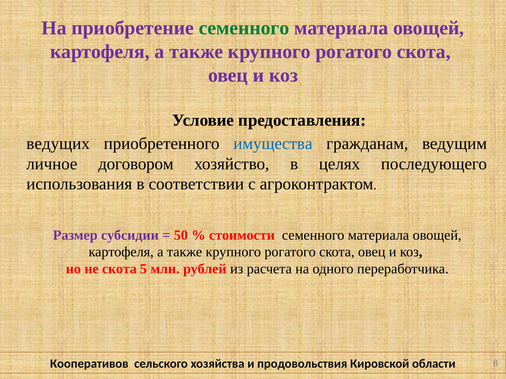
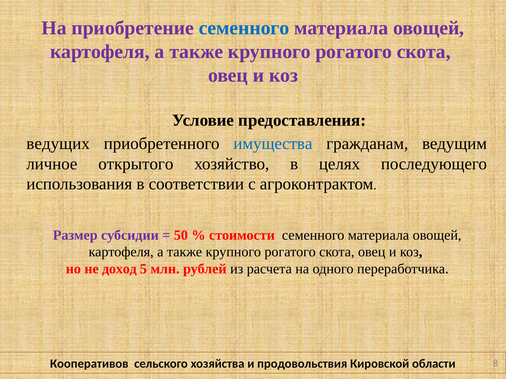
семенного colour: green -> blue (244, 28)
договором: договором -> открытого (136, 164)
не скота: скота -> доход (119, 269)
